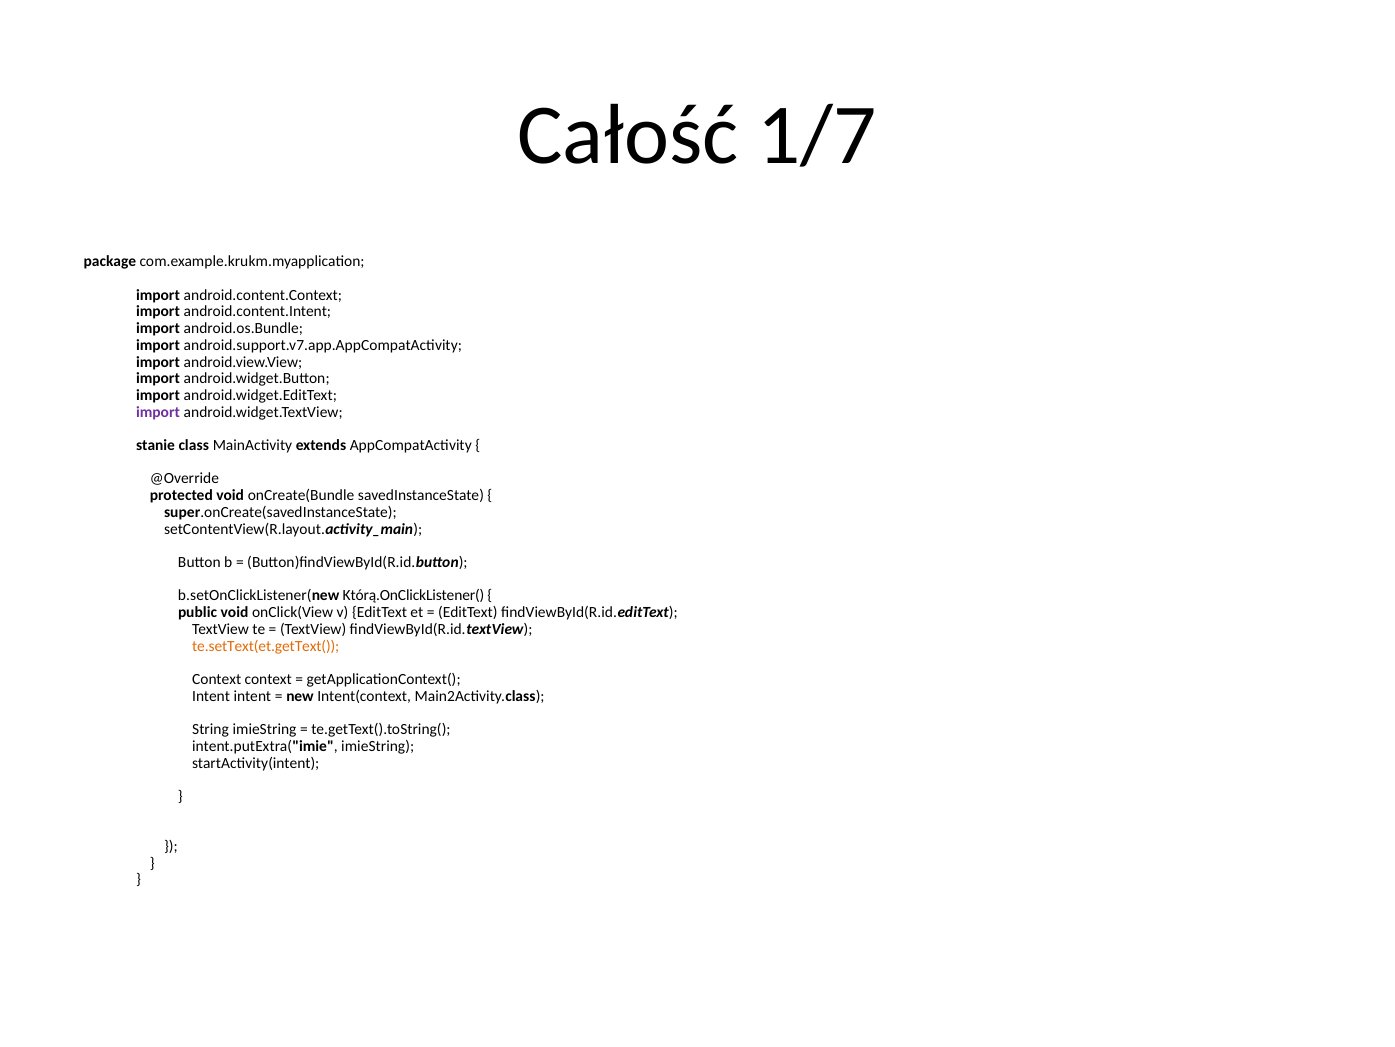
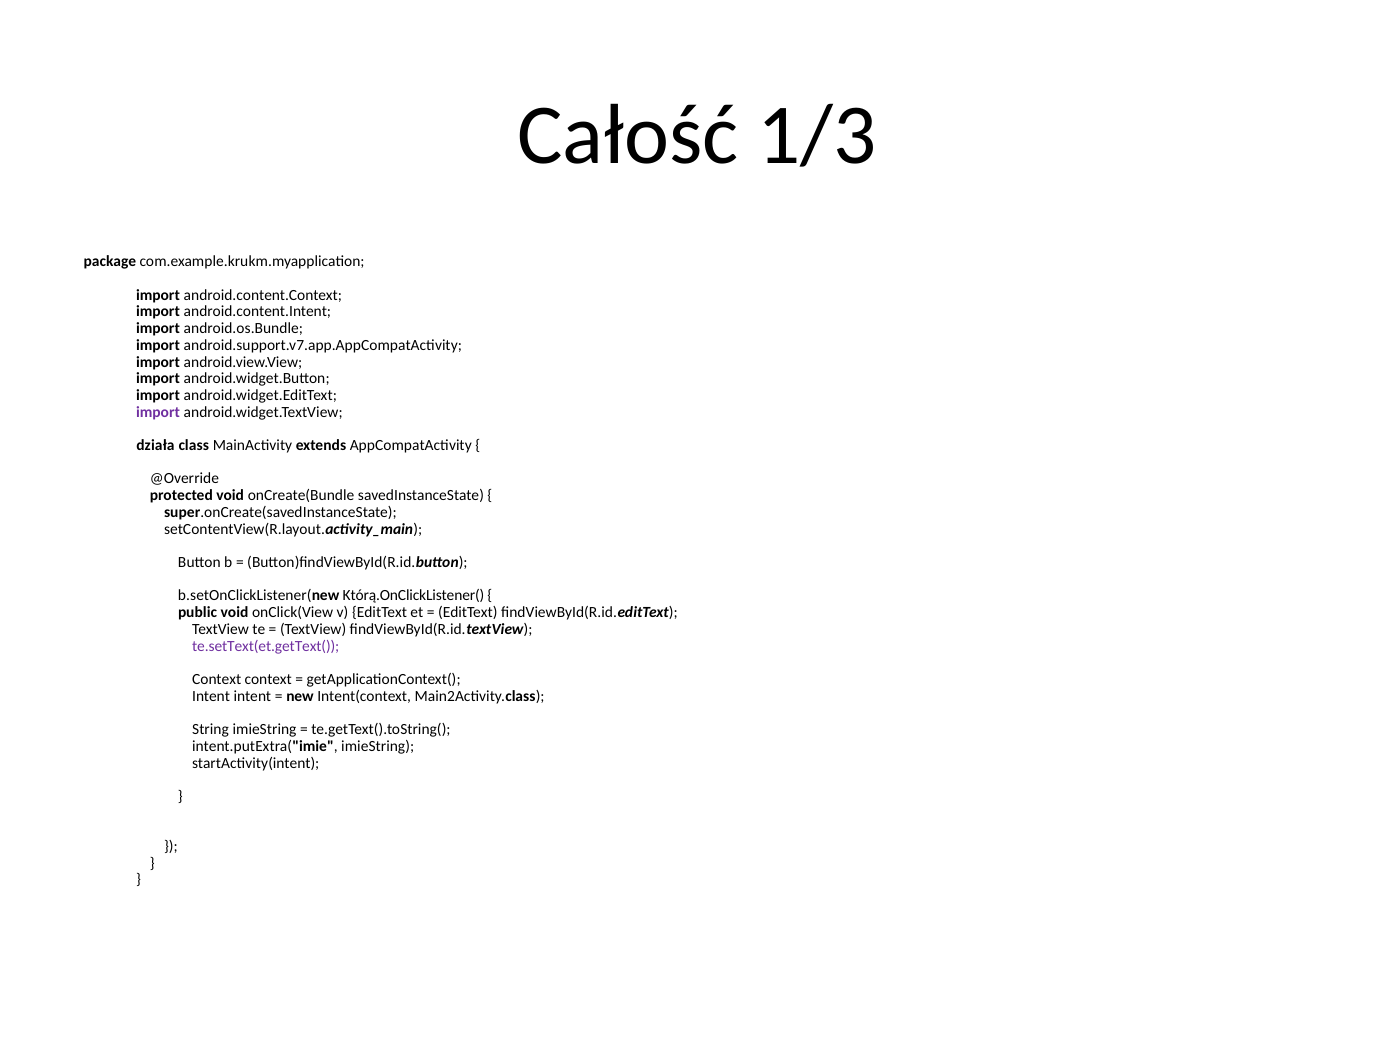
1/7: 1/7 -> 1/3 (817, 135)
stanie: stanie -> działa (155, 445)
te.setText(et.getText( colour: orange -> purple (266, 645)
